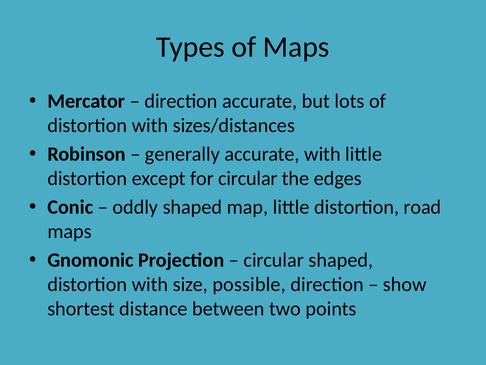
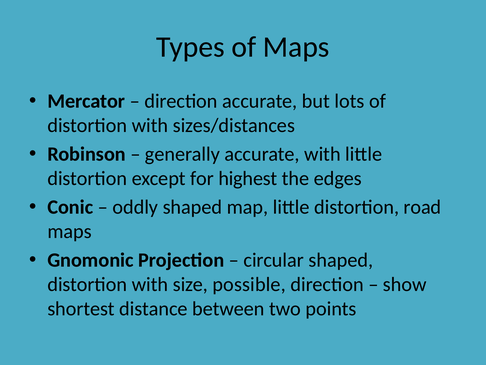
for circular: circular -> highest (248, 178)
